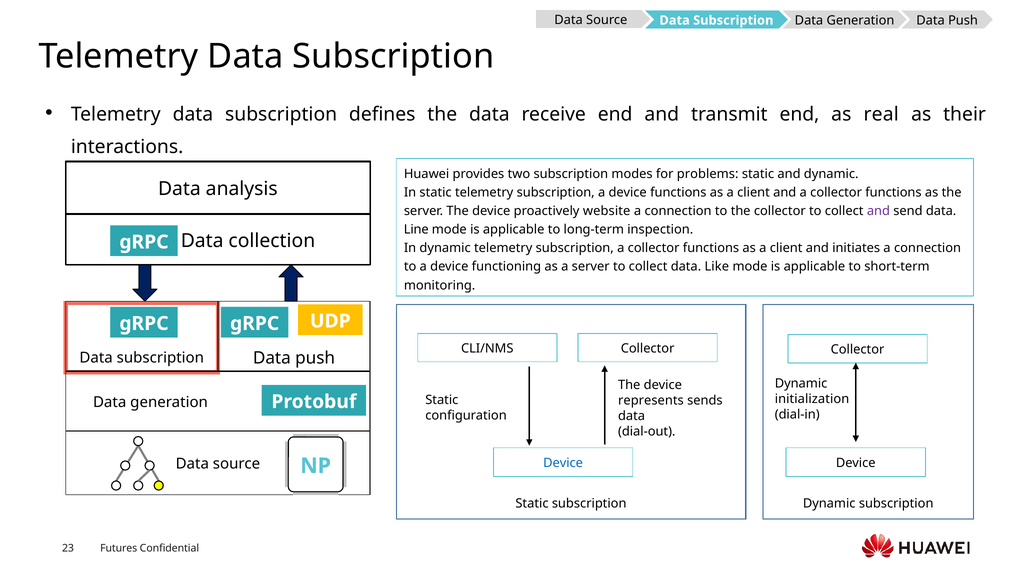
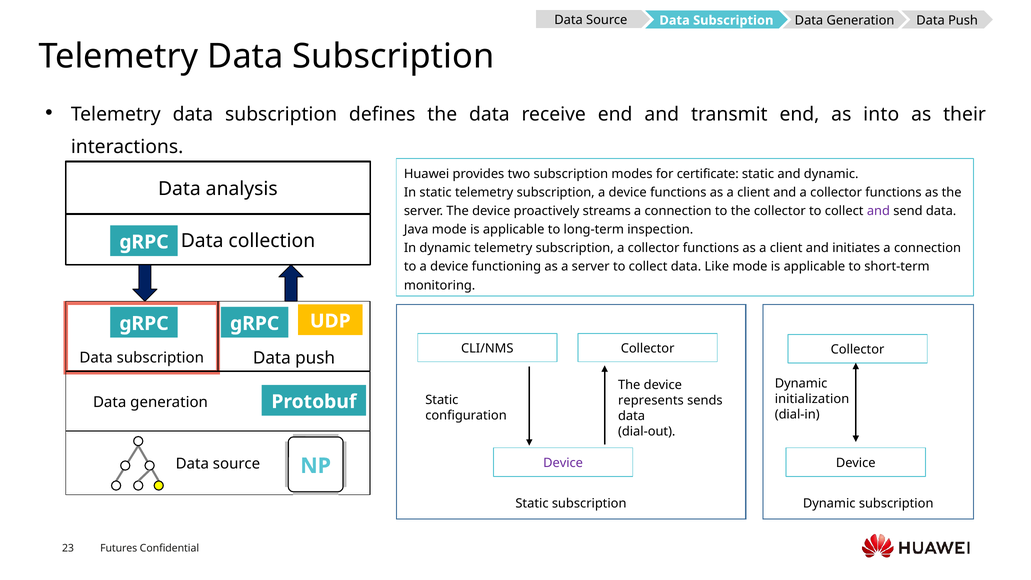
real: real -> into (881, 115)
problems: problems -> certificate (708, 174)
website: website -> streams (607, 211)
Line: Line -> Java (416, 230)
Device colour: blue -> purple (563, 463)
